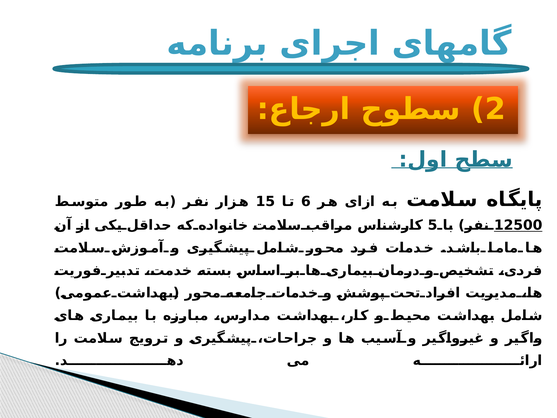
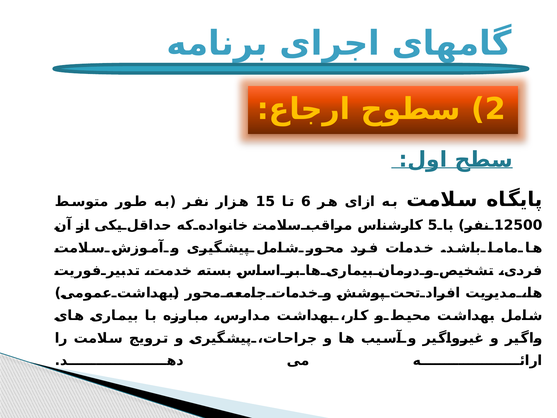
12500 underline: present -> none (518, 225)
